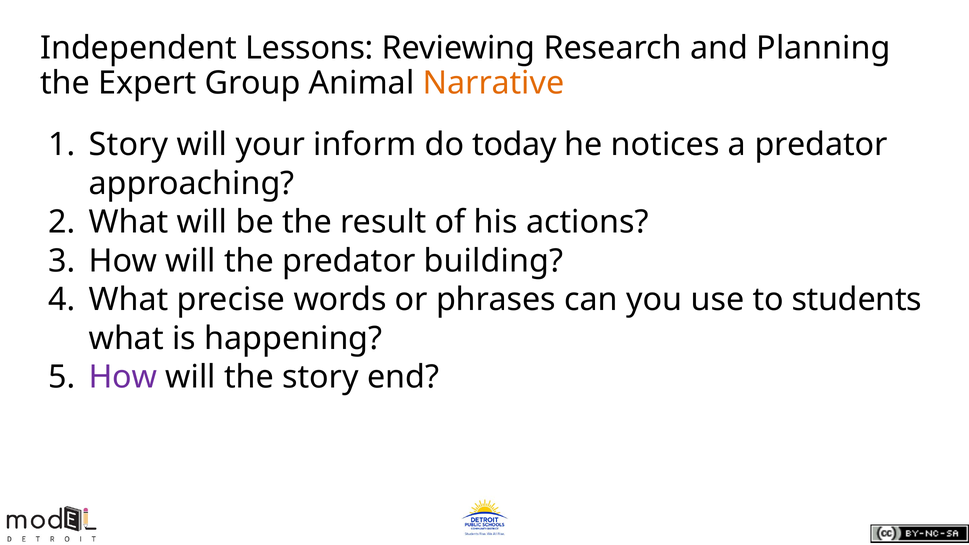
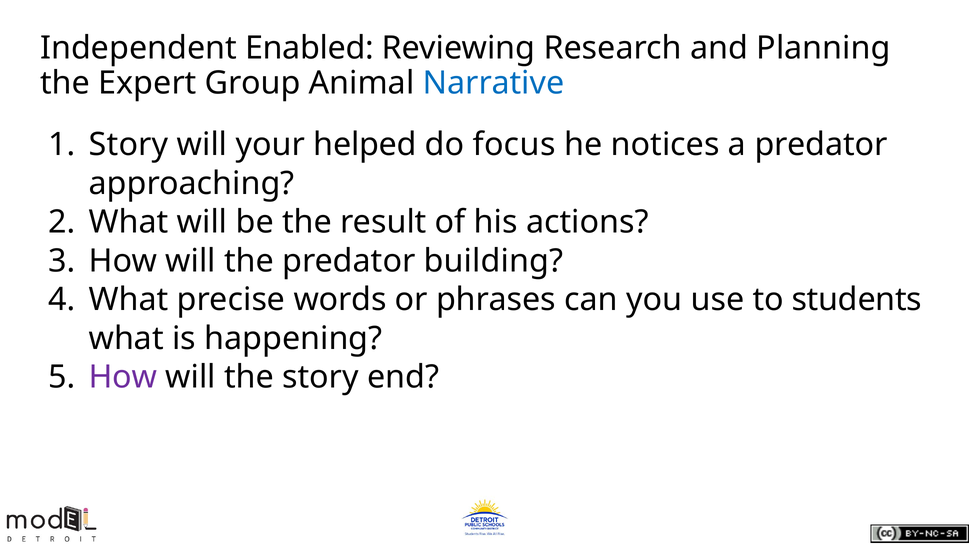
Lessons: Lessons -> Enabled (309, 48)
Narrative colour: orange -> blue (493, 83)
inform: inform -> helped (365, 145)
today: today -> focus (514, 145)
